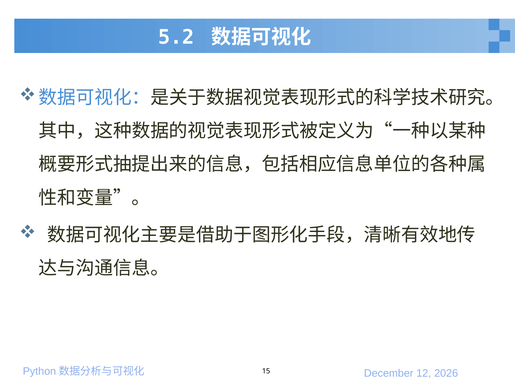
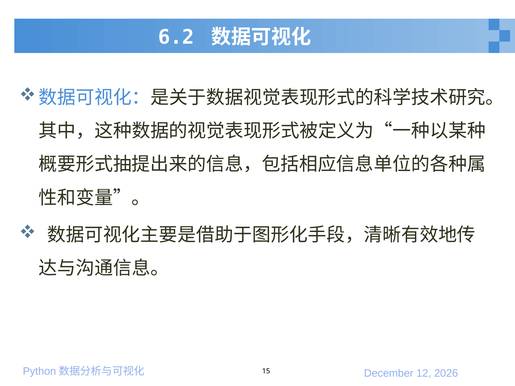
5.2: 5.2 -> 6.2 (176, 37)
